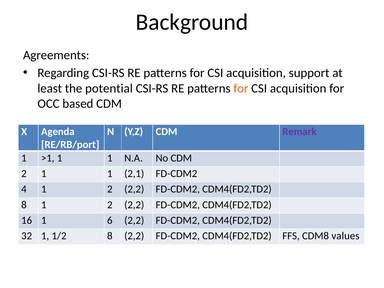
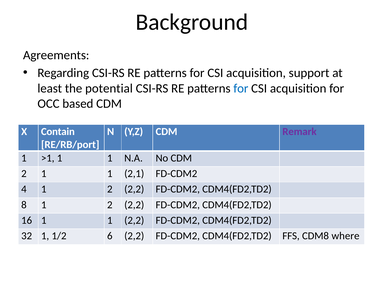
for colour: orange -> blue (241, 88)
Agenda: Agenda -> Contain (58, 131)
16 1 6: 6 -> 1 (110, 220)
1/2 8: 8 -> 6 (110, 236)
values: values -> where (345, 236)
